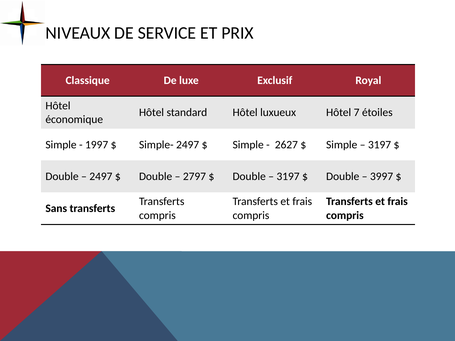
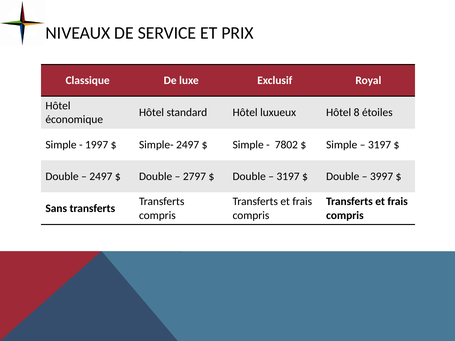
7: 7 -> 8 (357, 113)
2627: 2627 -> 7802 (286, 145)
